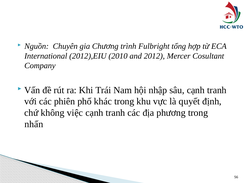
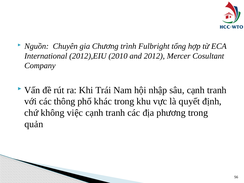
phiên: phiên -> thông (65, 101)
nhấn: nhấn -> quản (34, 124)
